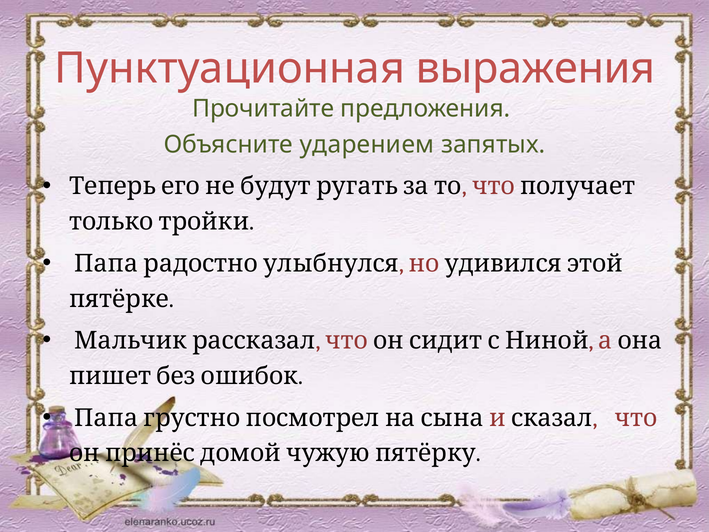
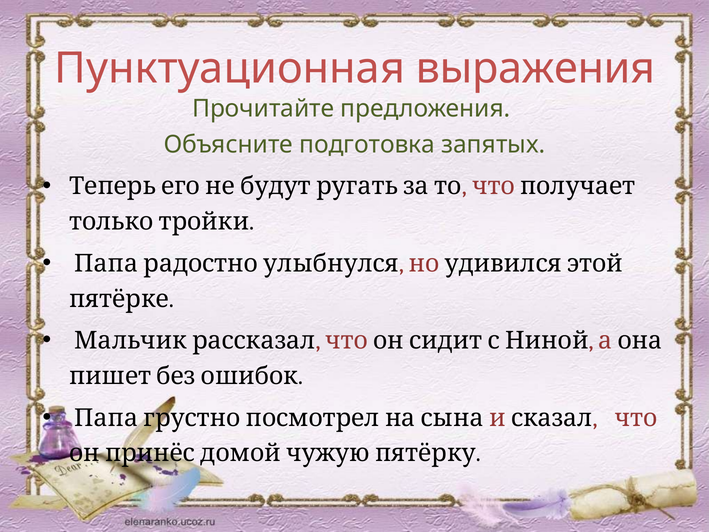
ударением: ударением -> подготовка (367, 145)
